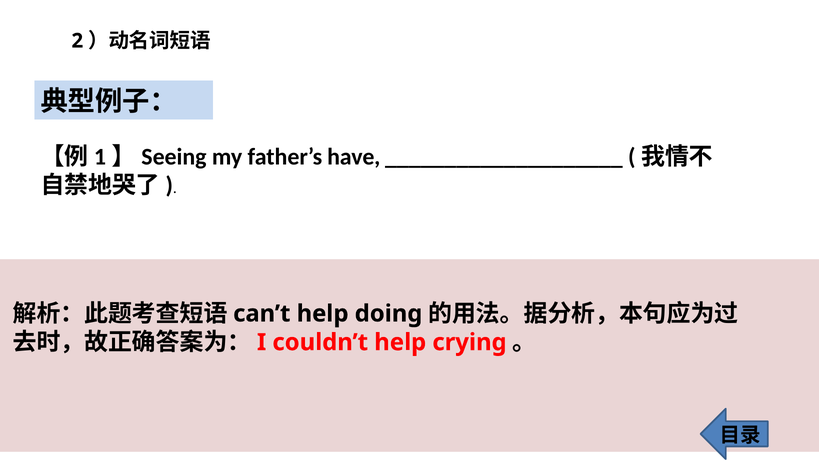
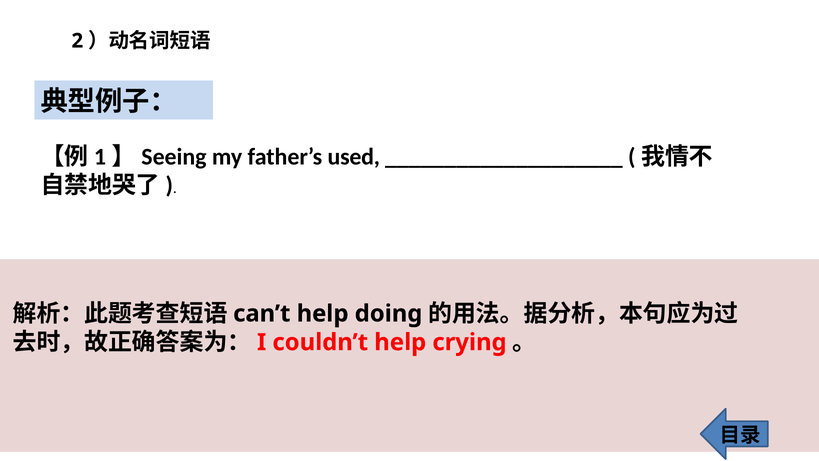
have: have -> used (354, 157)
